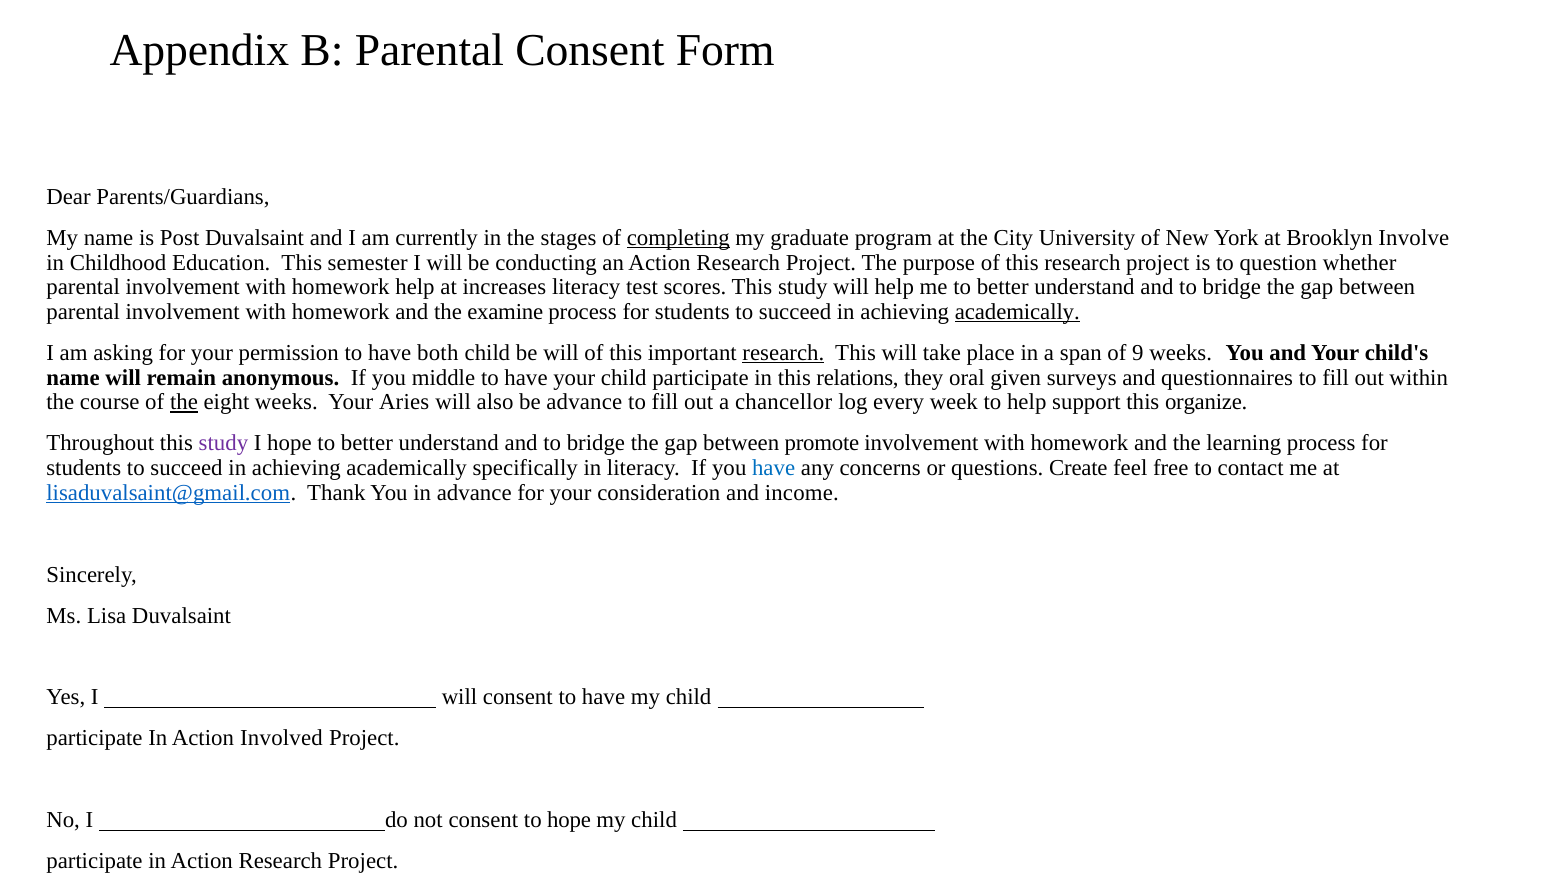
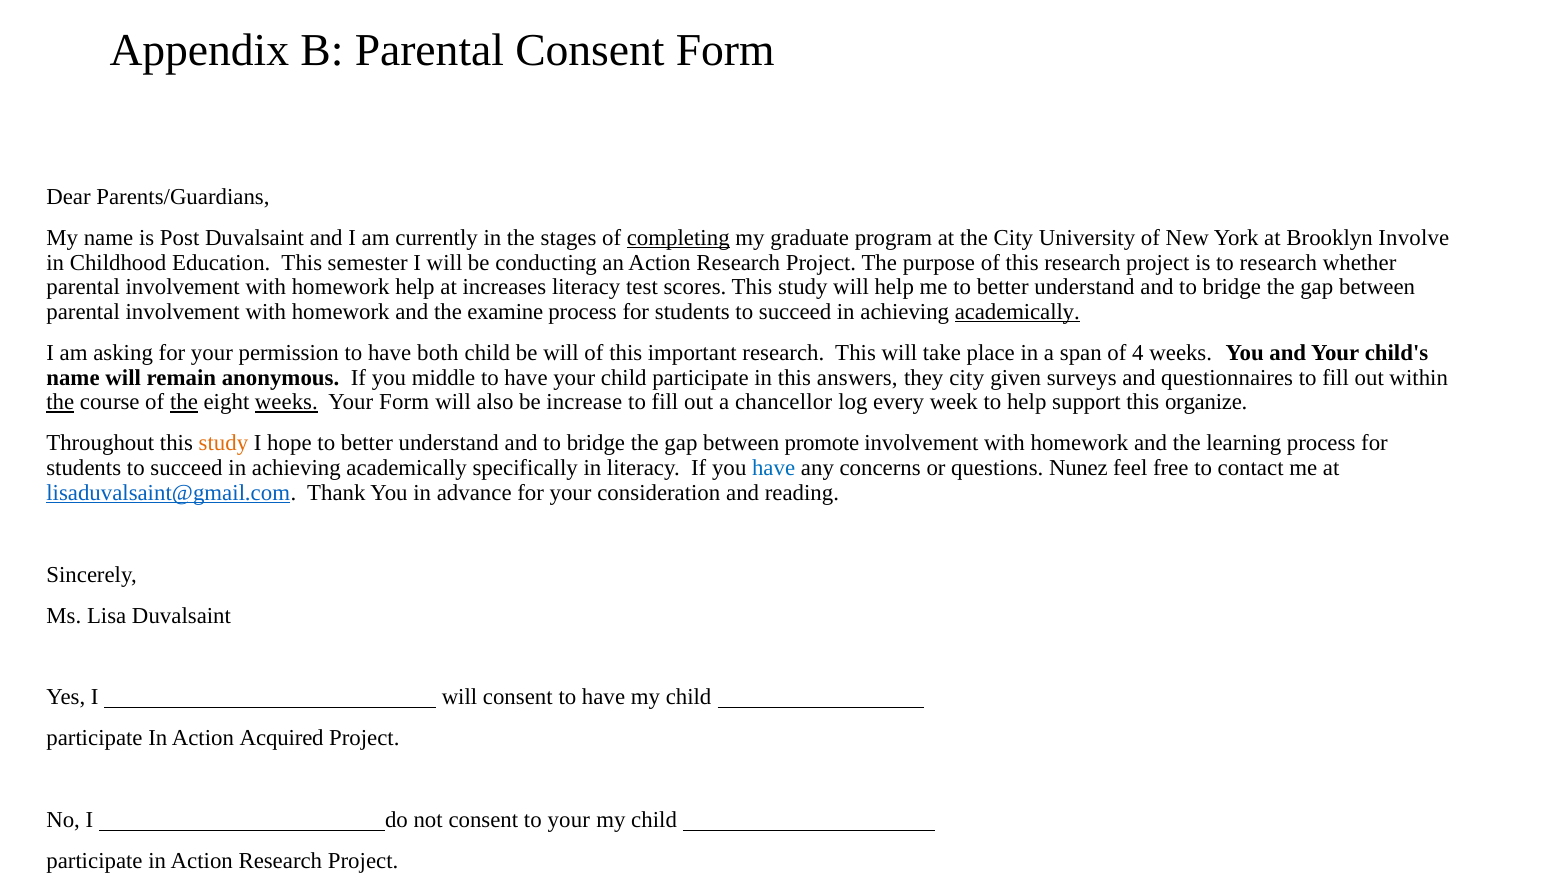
to question: question -> research (1278, 263)
research underline: present -> none (783, 353)
9: 9 -> 4 (1138, 353)
relations: relations -> answers (857, 378)
they oral: oral -> city (967, 378)
the underline: none -> present (60, 402)
weeks underline: none -> present (286, 402)
Your Aries: Aries -> Form (404, 402)
be advance: advance -> increase (584, 402)
study colour: purple -> orange (223, 443)
Create: Create -> Nunez (1078, 468)
income: income -> reading (802, 493)
Involved: Involved -> Acquired (282, 739)
to hope: hope -> your (569, 821)
